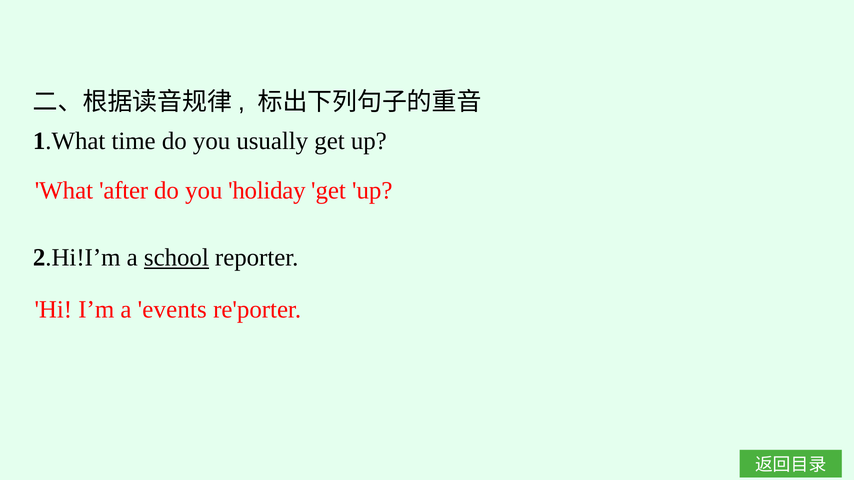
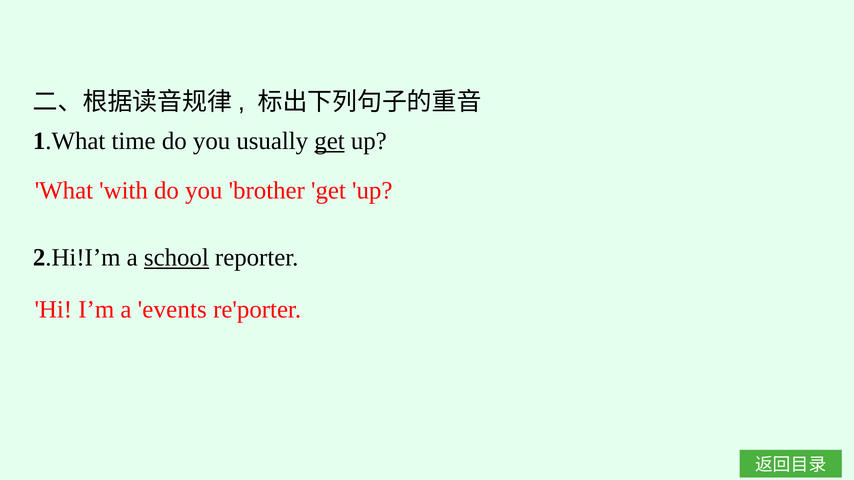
get underline: none -> present (330, 141)
after: after -> with (124, 190)
holiday: holiday -> brother (267, 190)
